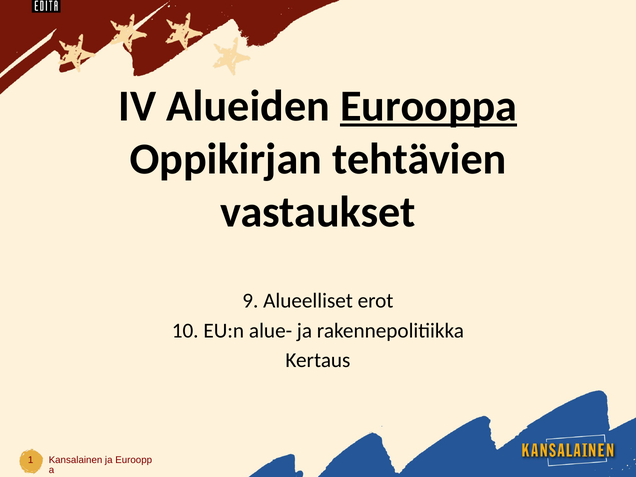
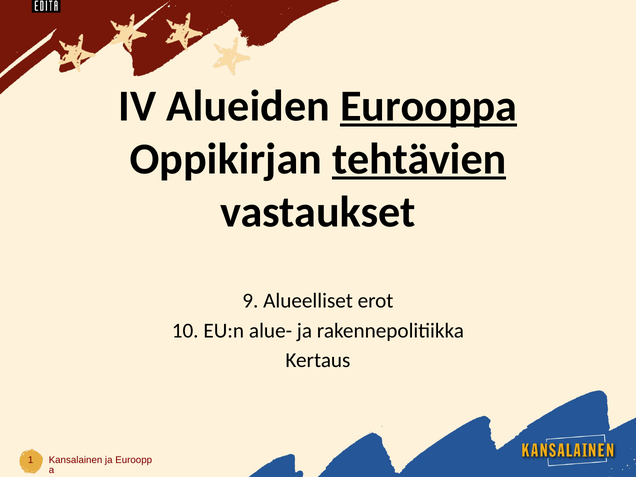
tehtävien underline: none -> present (419, 159)
